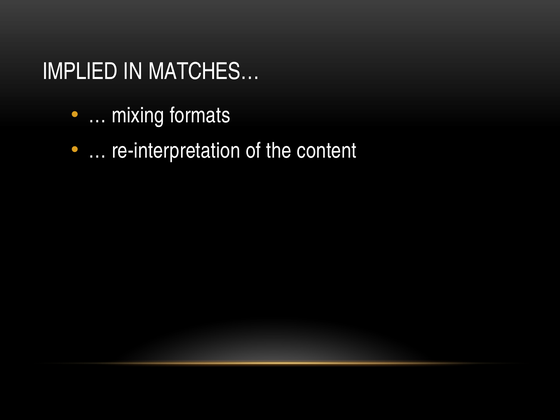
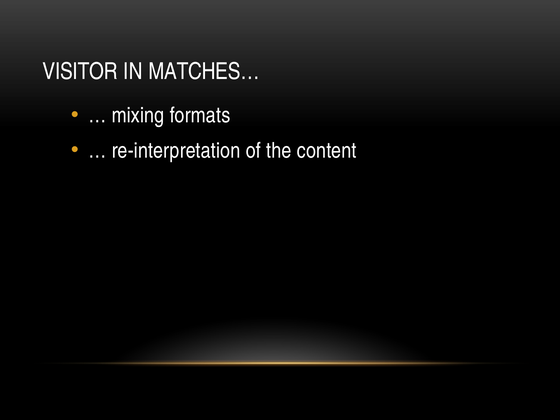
IMPLIED: IMPLIED -> VISITOR (80, 72)
